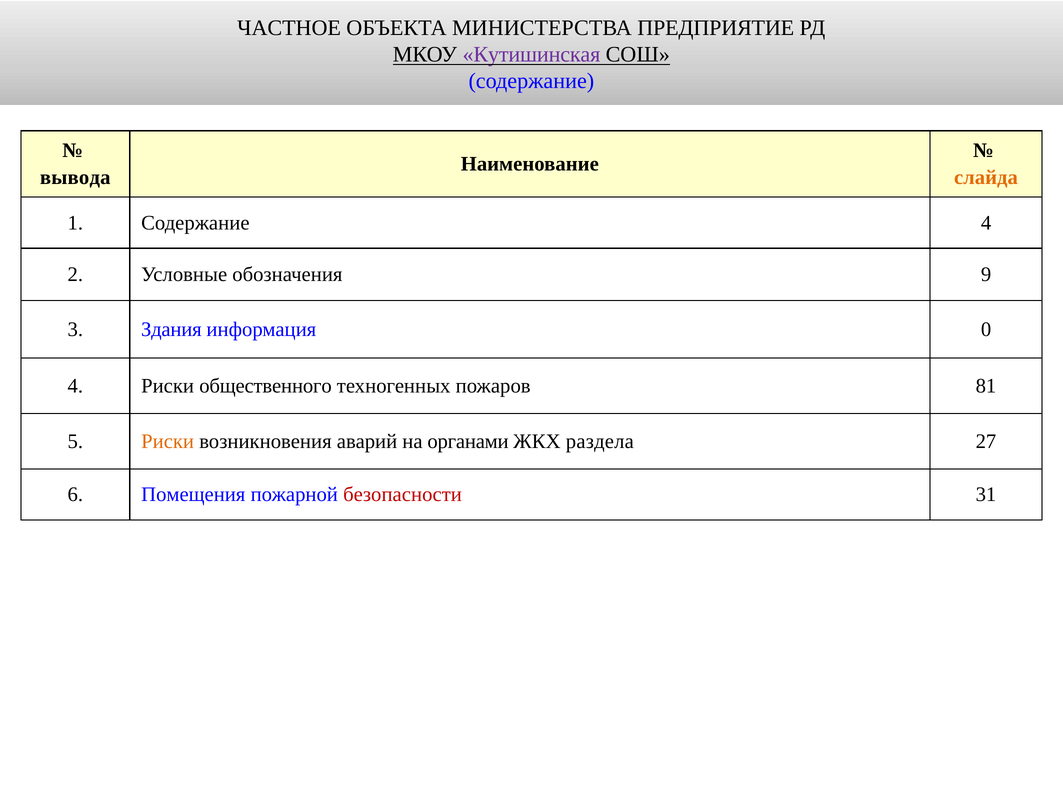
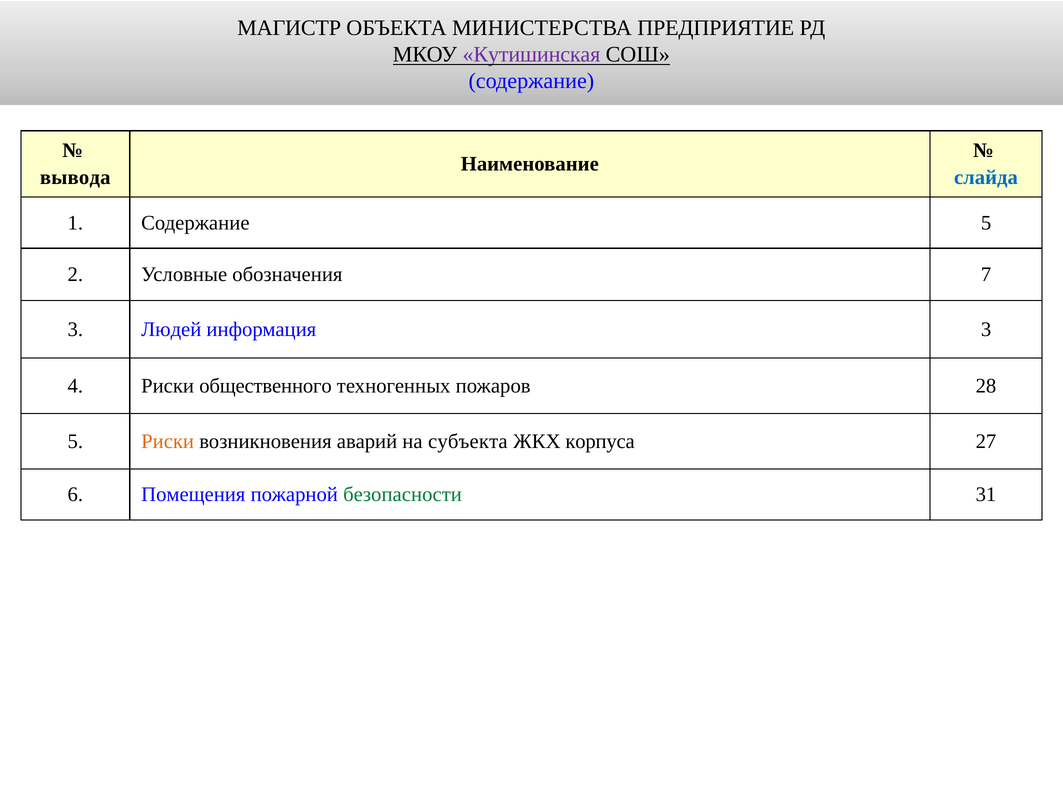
ЧАСТНОЕ: ЧАСТНОЕ -> МАГИСТР (289, 28)
слайда colour: orange -> blue (986, 178)
Содержание 4: 4 -> 5 (986, 223)
9: 9 -> 7 (986, 275)
Здания: Здания -> Людей (171, 330)
информация 0: 0 -> 3 (986, 330)
81: 81 -> 28 (986, 386)
органами: органами -> субъекта (468, 442)
раздела: раздела -> корпуса (600, 442)
безопасности colour: red -> green (403, 495)
